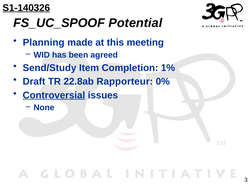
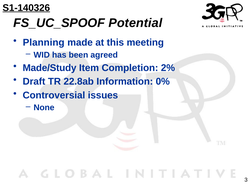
Send/Study: Send/Study -> Made/Study (50, 68)
1%: 1% -> 2% (168, 68)
Rapporteur: Rapporteur -> Information (125, 81)
Controversial underline: present -> none (54, 95)
